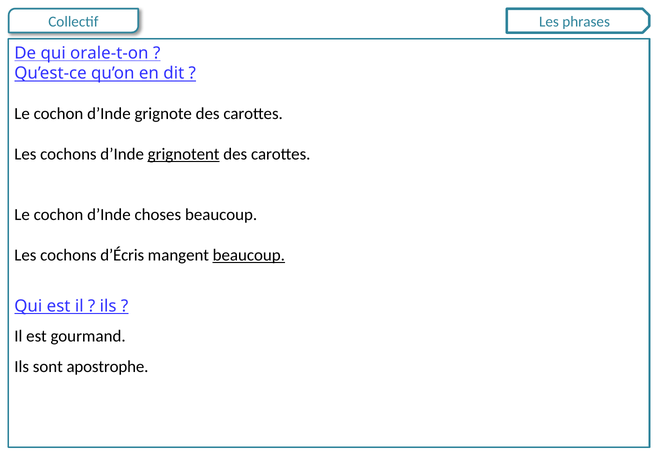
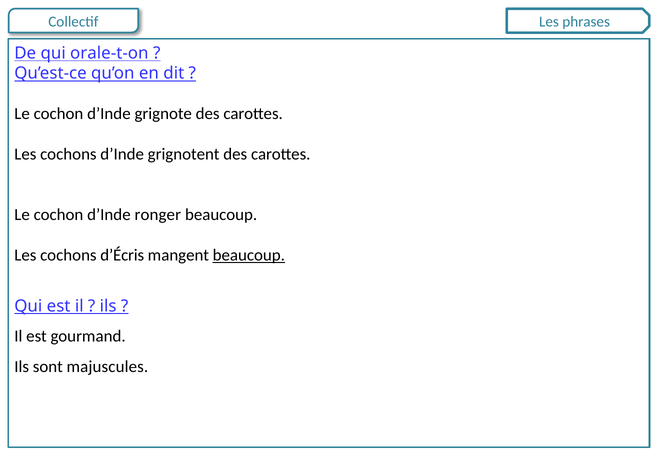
grignotent underline: present -> none (184, 154)
choses: choses -> ronger (158, 215)
apostrophe: apostrophe -> majuscules (107, 367)
